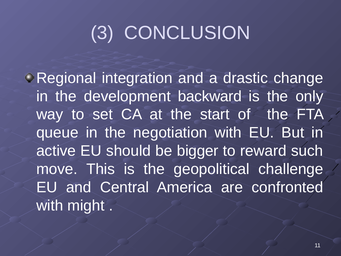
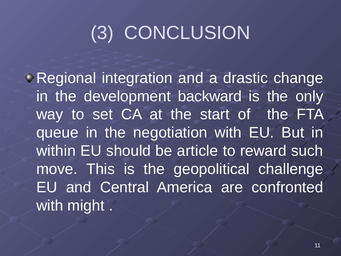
active: active -> within (56, 151)
bigger: bigger -> article (198, 151)
